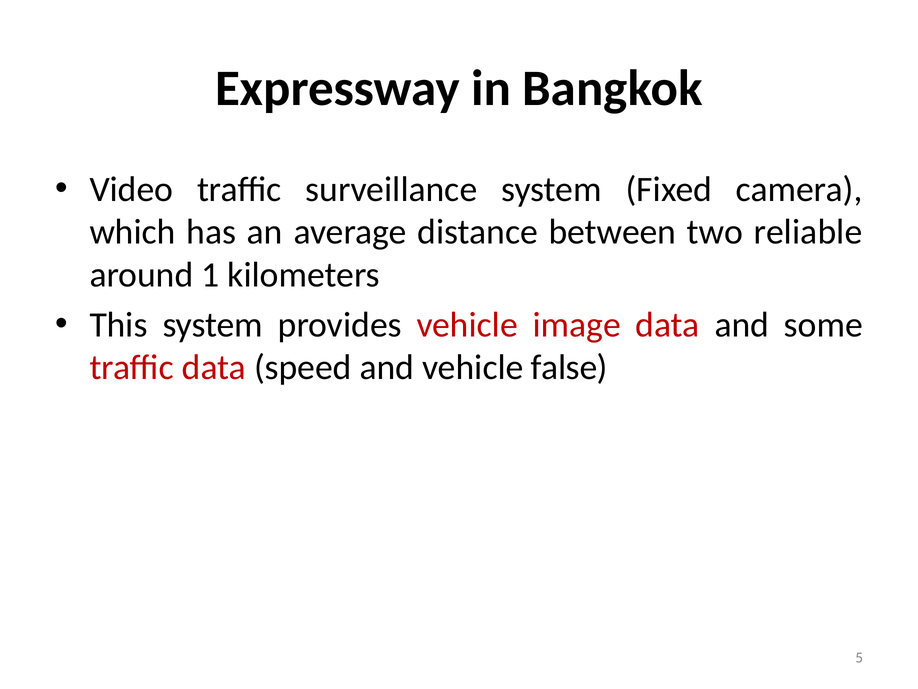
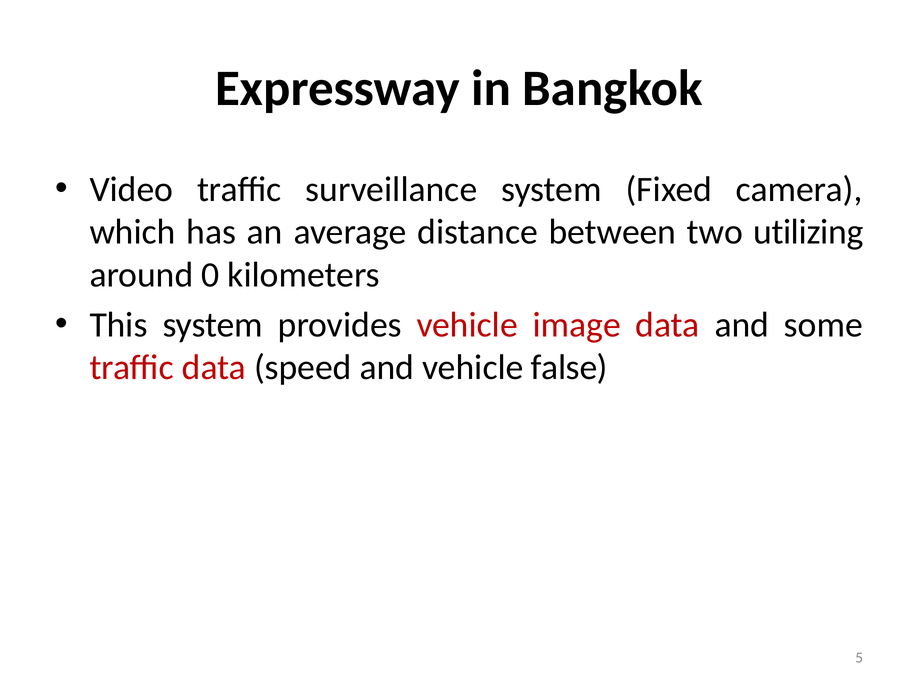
reliable: reliable -> utilizing (808, 232)
1: 1 -> 0 (210, 275)
